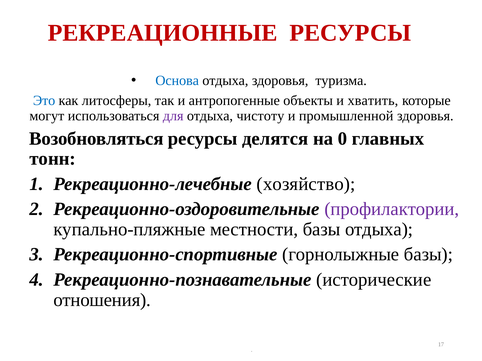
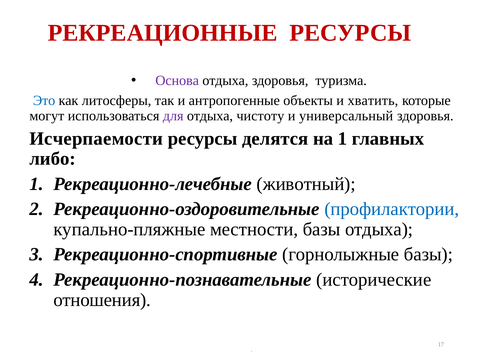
Основа colour: blue -> purple (177, 81)
промышленной: промышленной -> универсальный (346, 116)
Возобновляться: Возобновляться -> Исчерпаемости (96, 139)
на 0: 0 -> 1 (343, 139)
тонн: тонн -> либо (53, 159)
хозяйство: хозяйство -> животный (306, 184)
профилактории colour: purple -> blue (392, 209)
